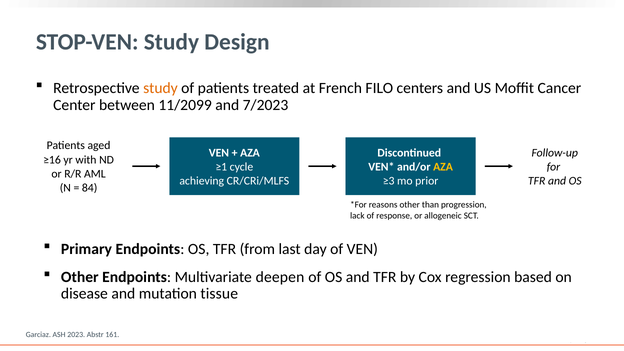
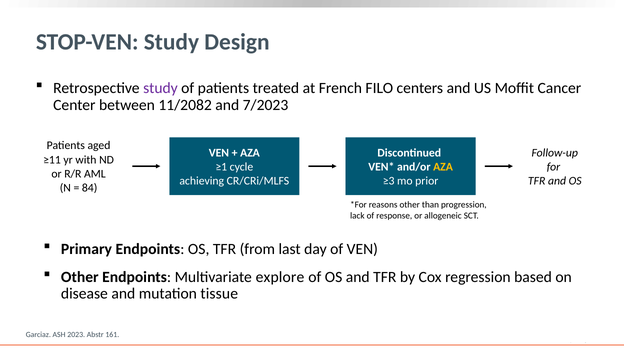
study colour: orange -> purple (160, 88)
11/2099: 11/2099 -> 11/2082 (185, 105)
≥16: ≥16 -> ≥11 (52, 160)
deepen: deepen -> explore (280, 277)
